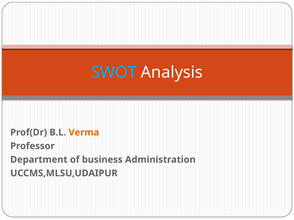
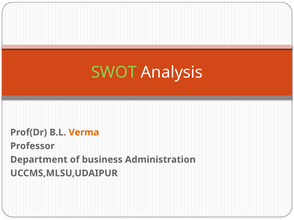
SWOT colour: light blue -> light green (114, 72)
